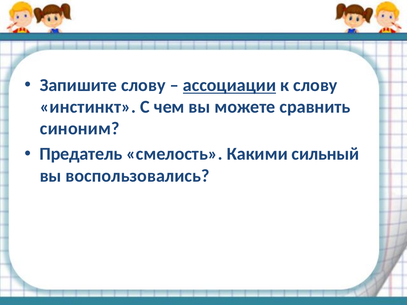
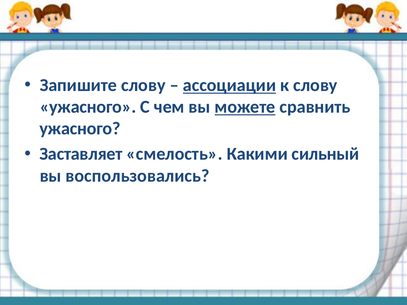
инстинкт: инстинкт -> ужасного (88, 107)
можете underline: none -> present (245, 107)
синоним: синоним -> ужасного (80, 129)
Предатель: Предатель -> Заставляет (81, 154)
